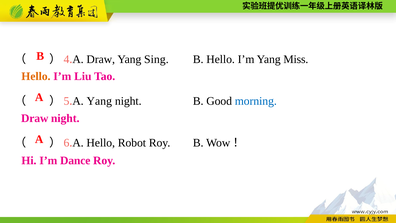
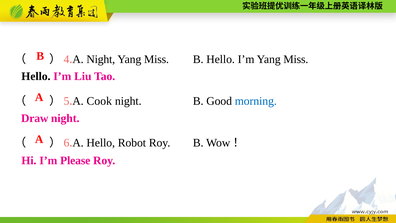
A Draw: Draw -> Night (101, 59)
Sing: Sing -> Miss (156, 59)
Hello colour: orange -> black (36, 76)
A Yang: Yang -> Cook (99, 101)
Dance: Dance -> Please (75, 160)
